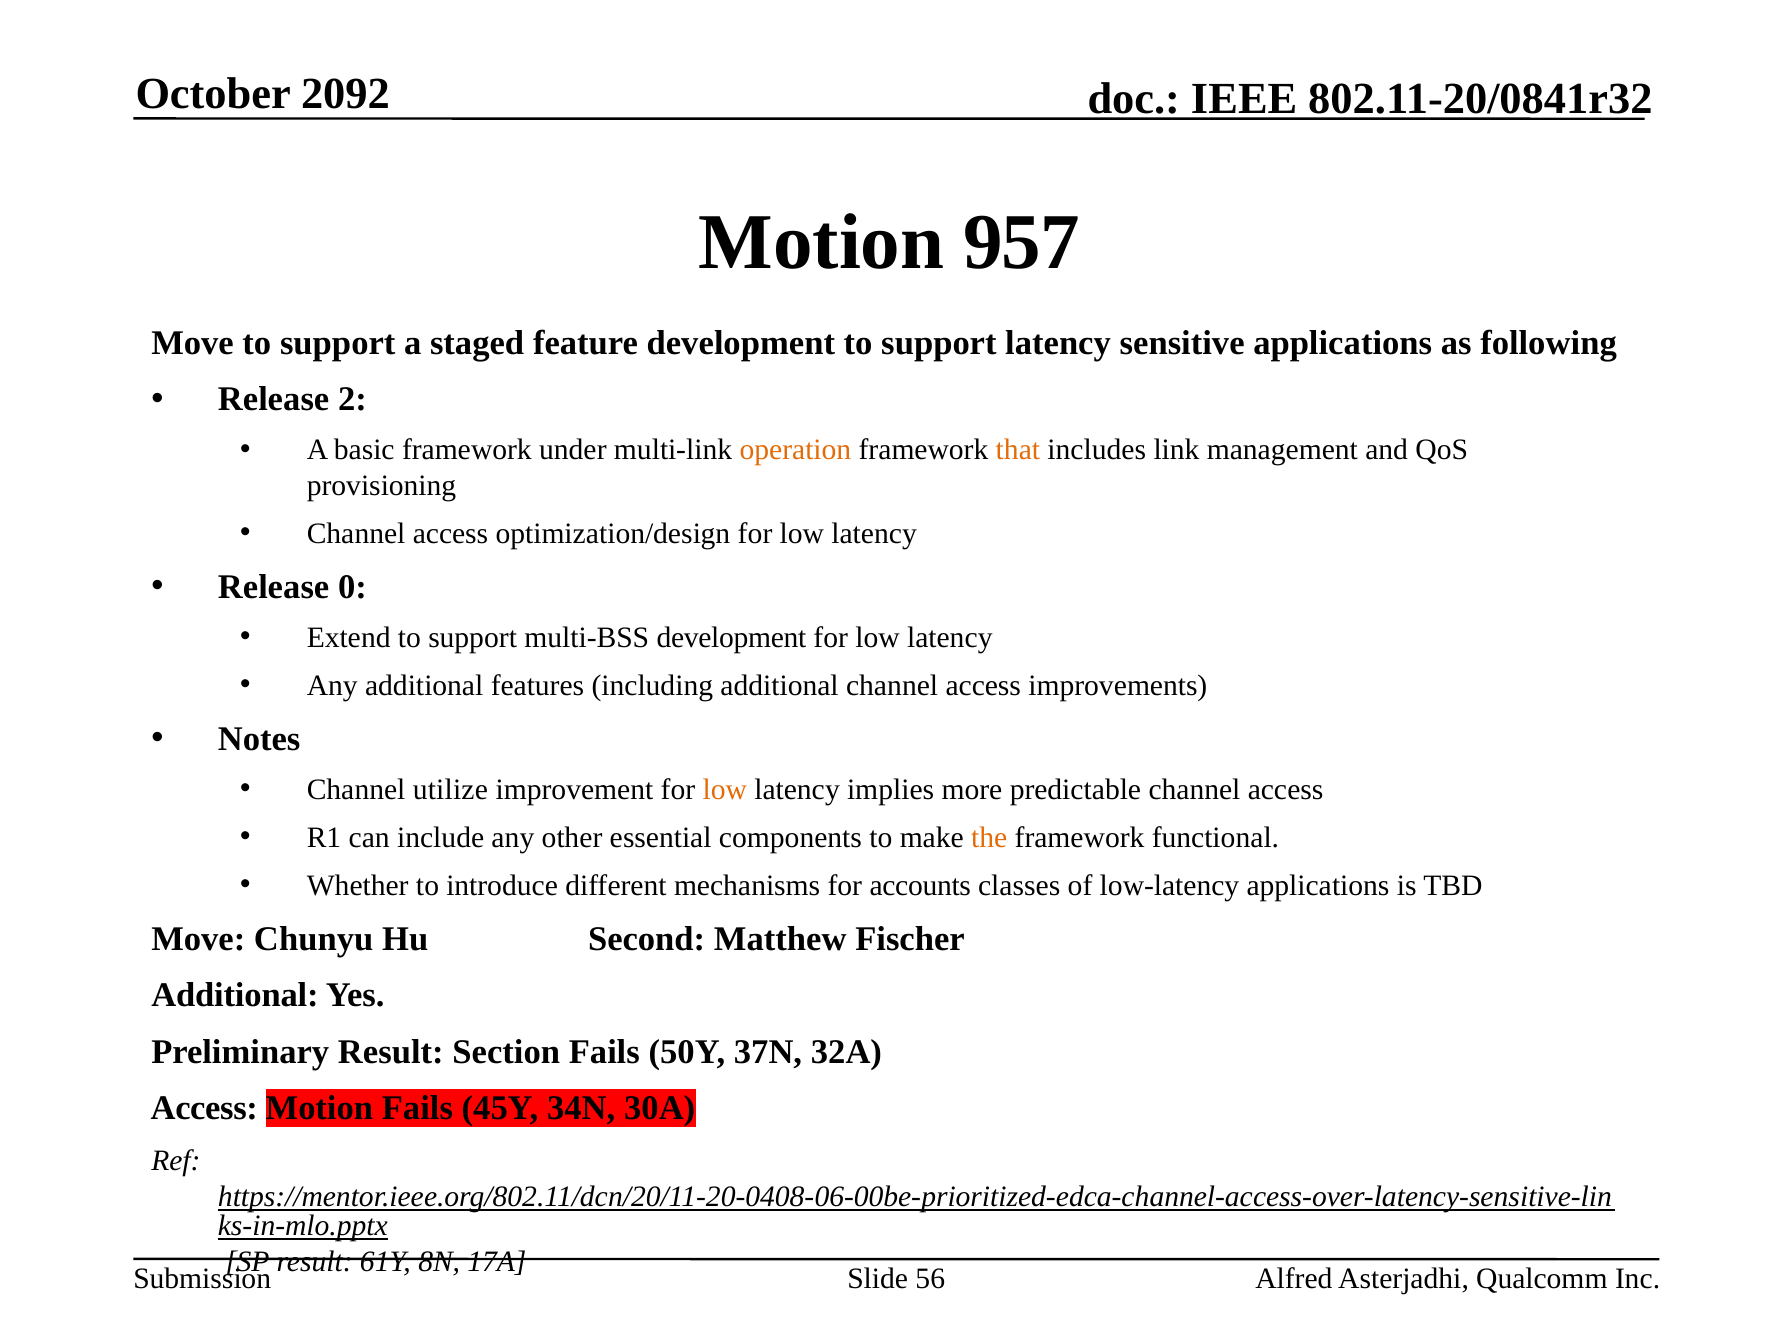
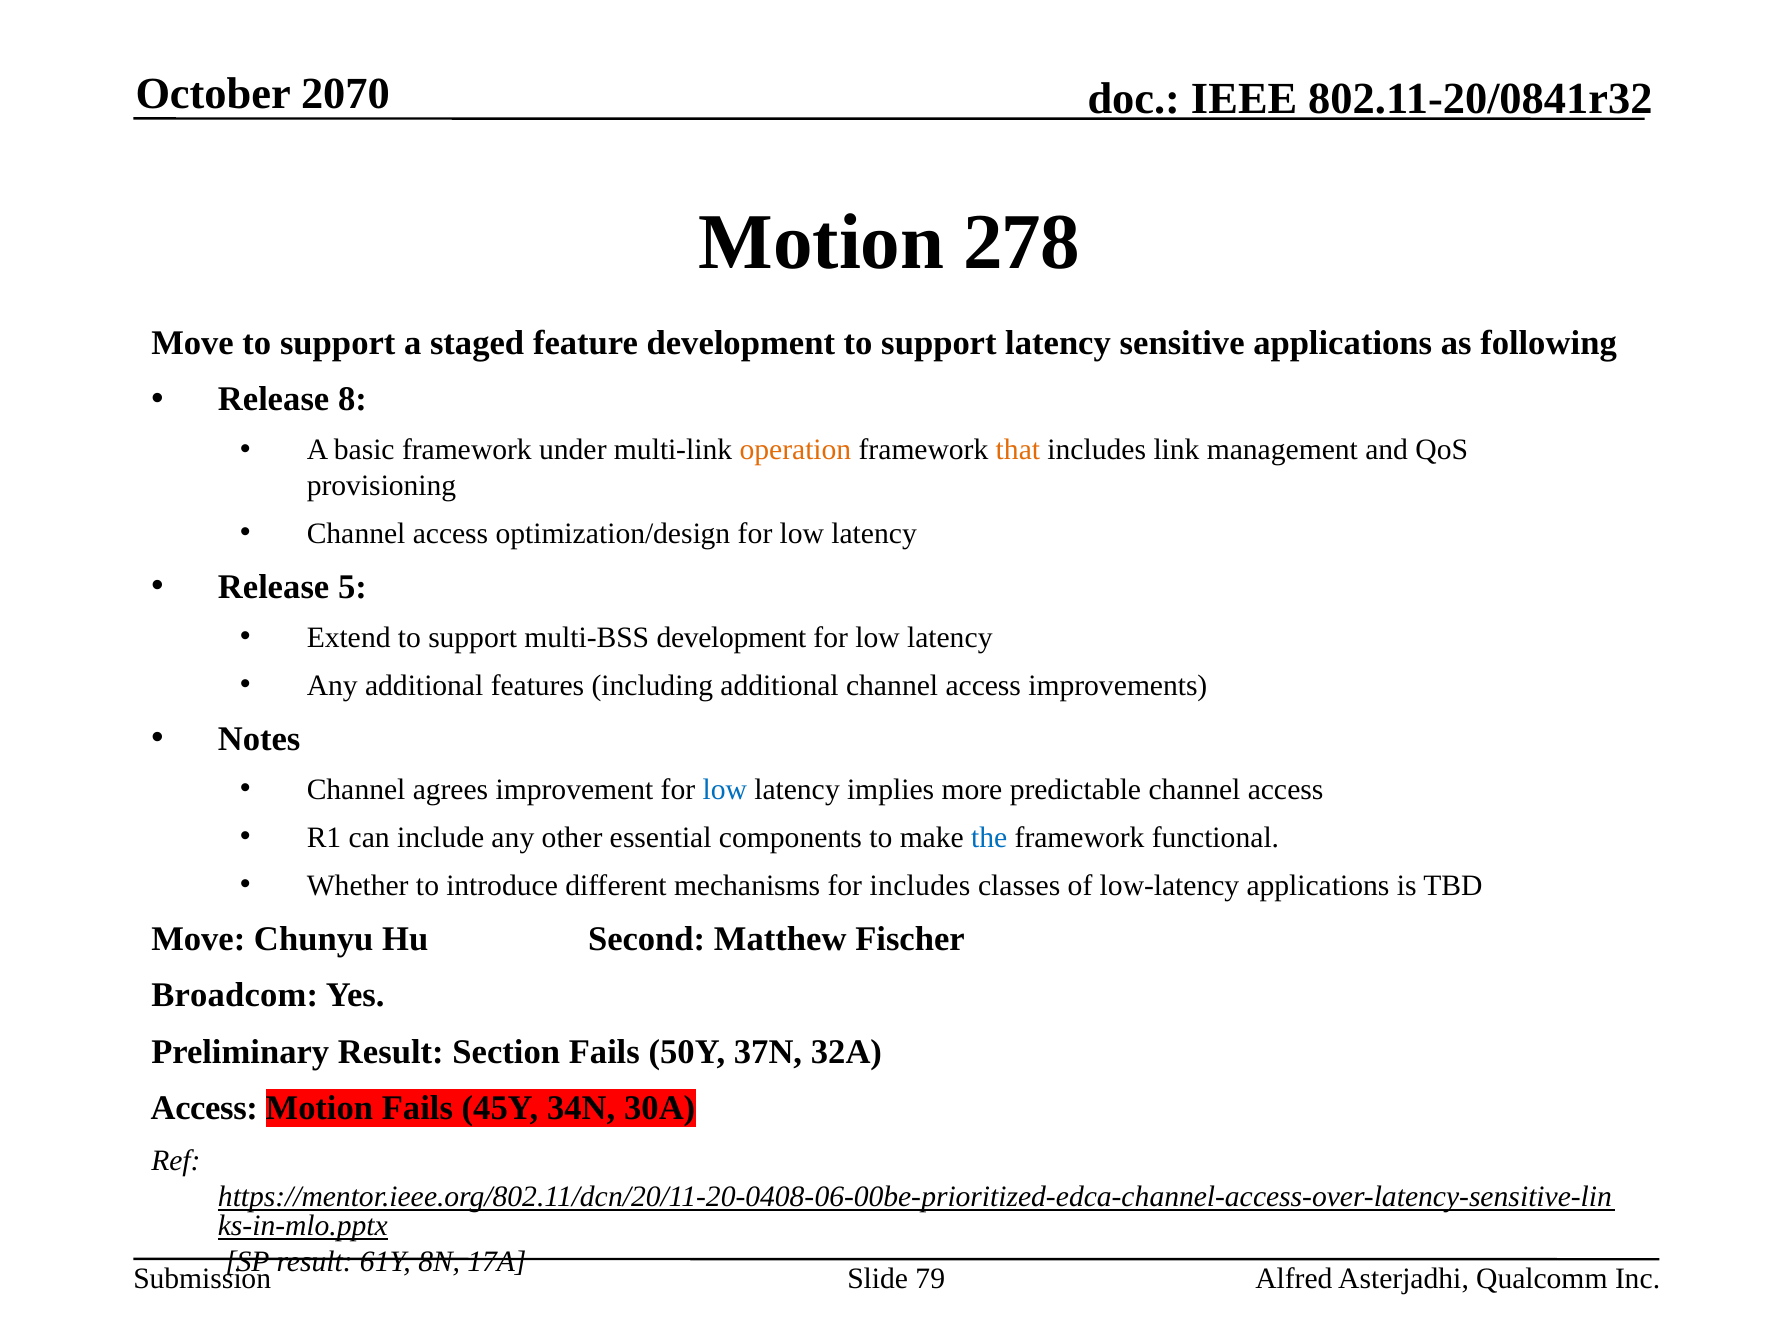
2092: 2092 -> 2070 (345, 94)
957: 957 -> 278 (1022, 242)
2: 2 -> 8 (352, 400)
0: 0 -> 5 (352, 587)
utilize: utilize -> agrees (450, 790)
low colour: orange -> blue (725, 790)
the colour: orange -> blue (989, 838)
for accounts: accounts -> includes (920, 886)
Additional: Additional -> Broadcom (235, 996)
56: 56 -> 79 (930, 1279)
